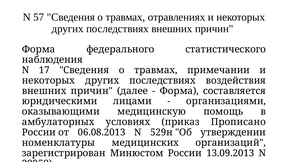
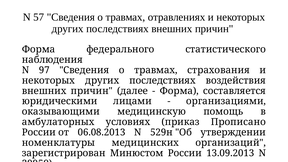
17: 17 -> 97 (44, 70)
примечании: примечании -> страхования (218, 70)
